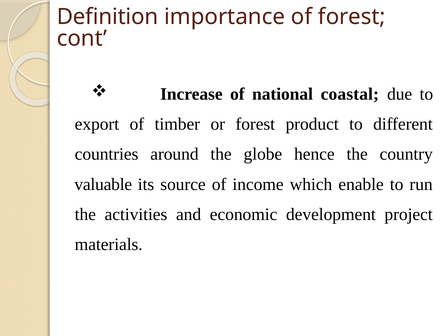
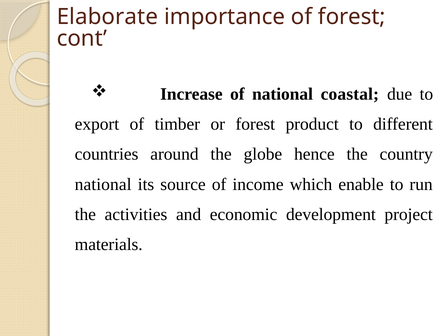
Definition: Definition -> Elaborate (107, 17)
valuable: valuable -> national (103, 184)
